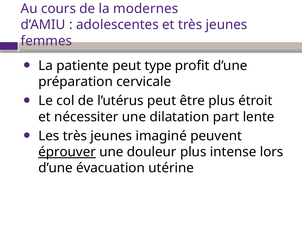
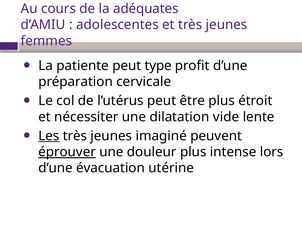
modernes: modernes -> adéquates (146, 9)
part: part -> vide (226, 117)
Les underline: none -> present (49, 136)
